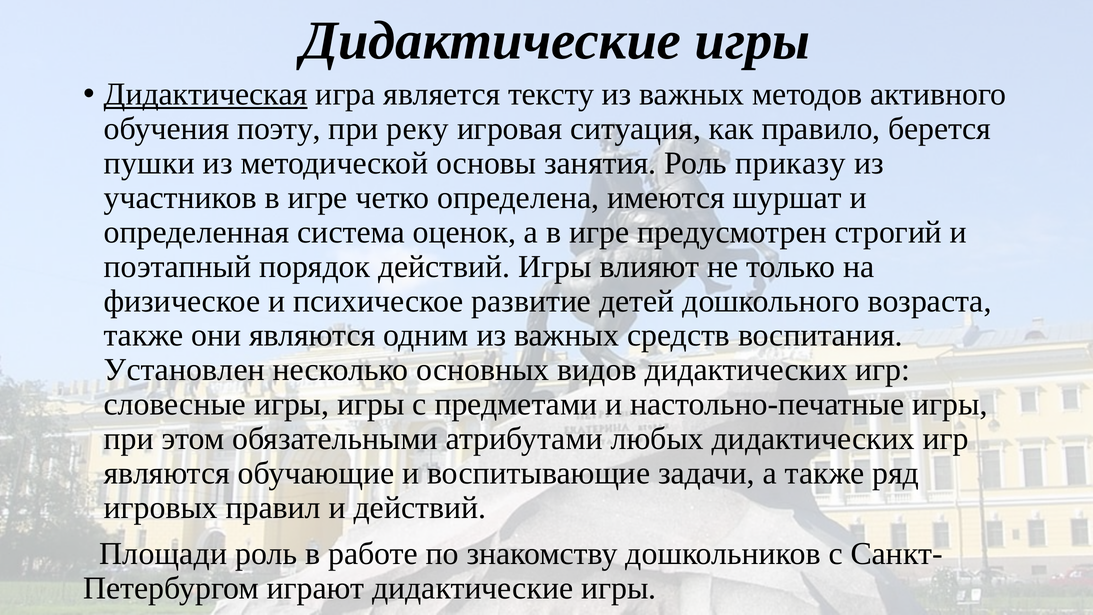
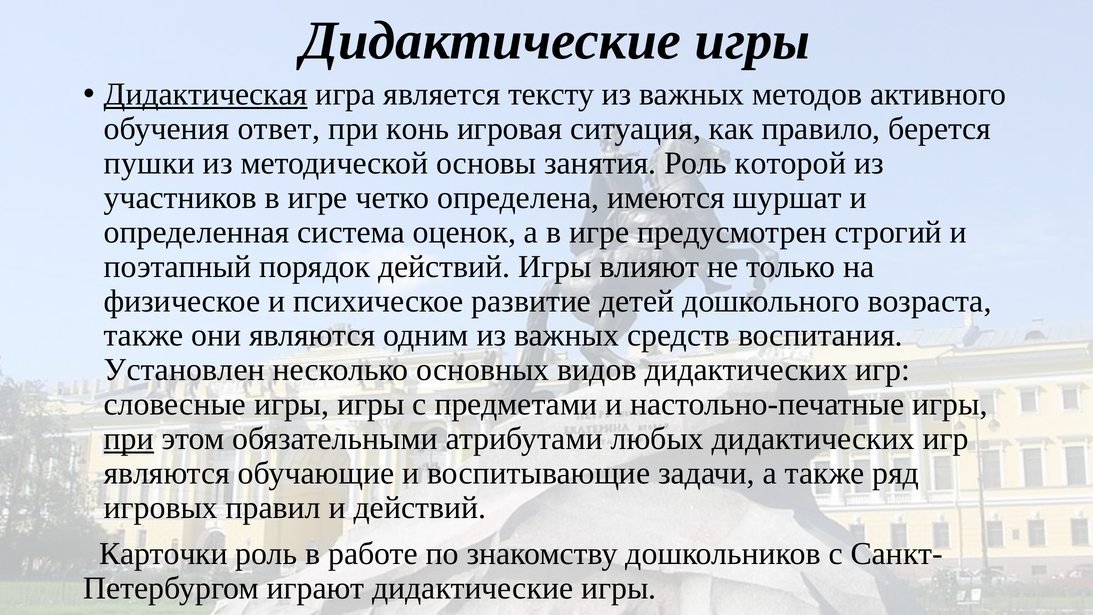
поэту: поэту -> ответ (279, 129)
реку: реку -> конь (418, 129)
приказу: приказу -> которой (791, 163)
при underline: none -> present (129, 439)
Площади: Площади -> Карточки (163, 553)
